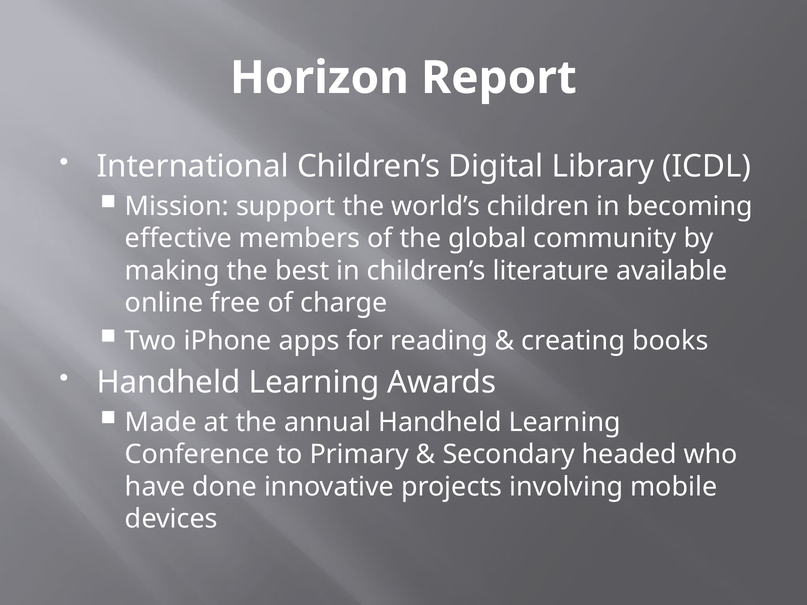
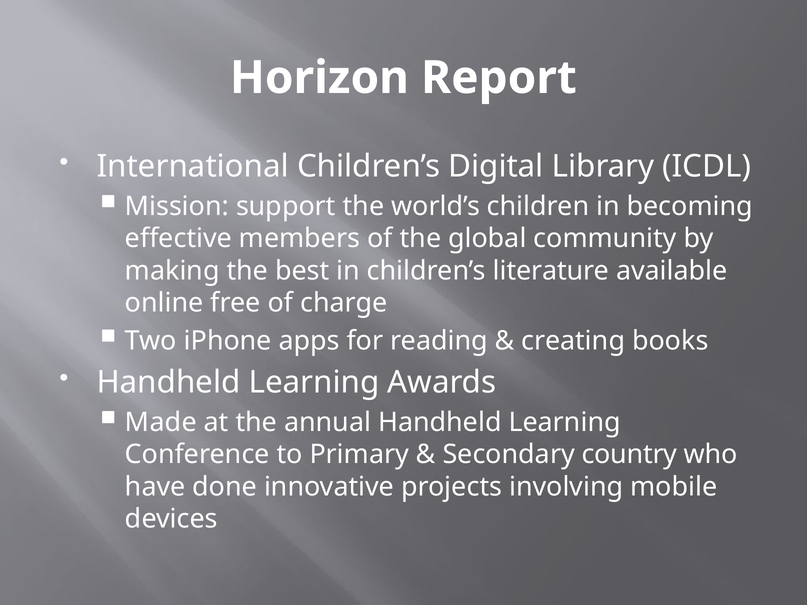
headed: headed -> country (629, 455)
